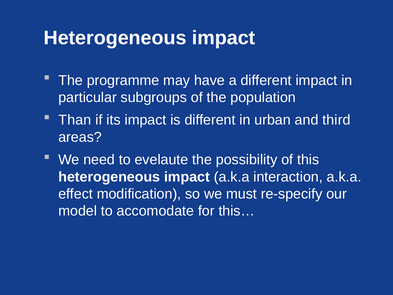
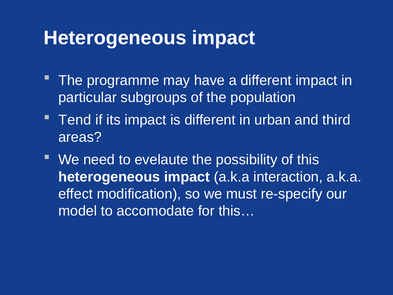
Than: Than -> Tend (75, 120)
